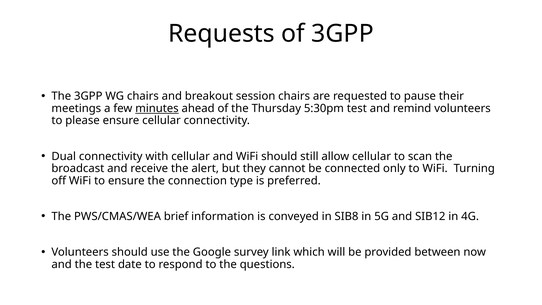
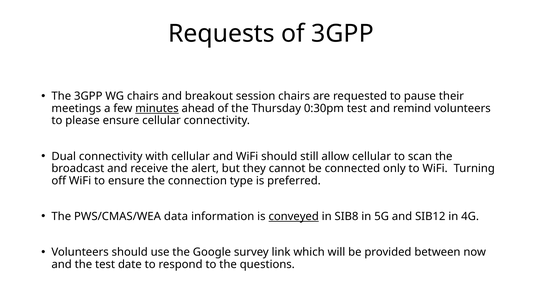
5:30pm: 5:30pm -> 0:30pm (324, 108)
brief: brief -> data (176, 216)
conveyed underline: none -> present (294, 216)
